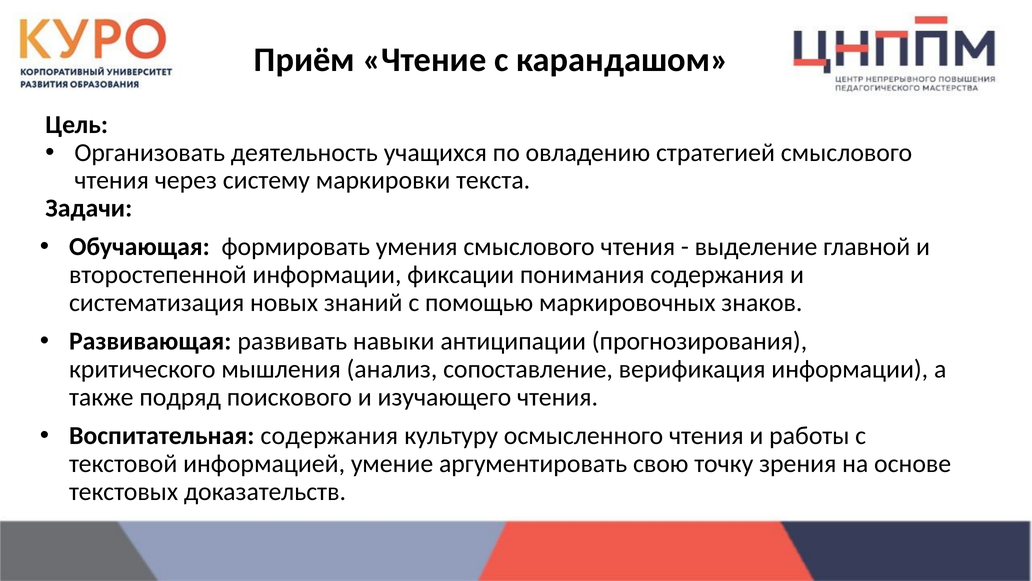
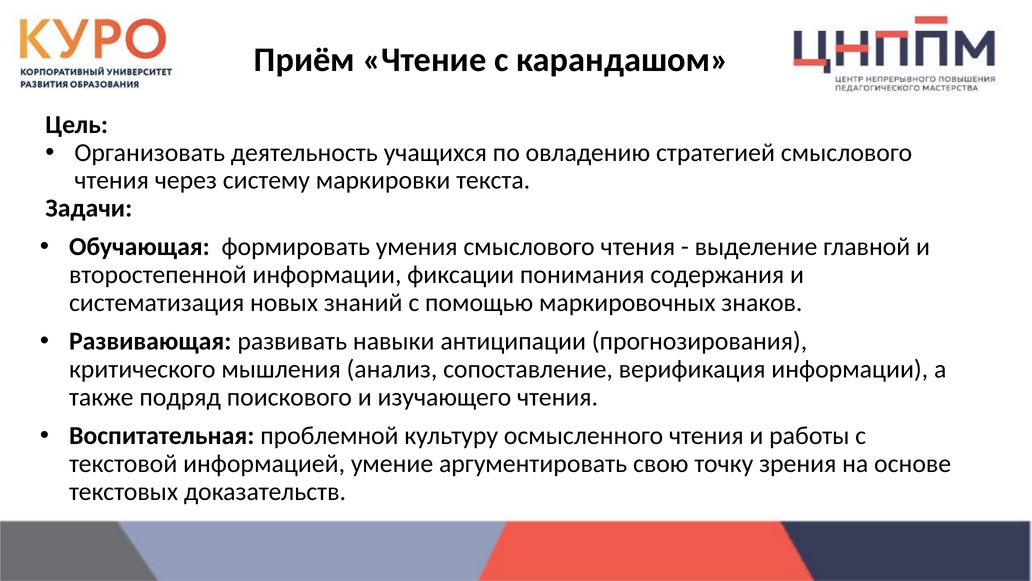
Воспитательная содержания: содержания -> проблемной (329, 435)
